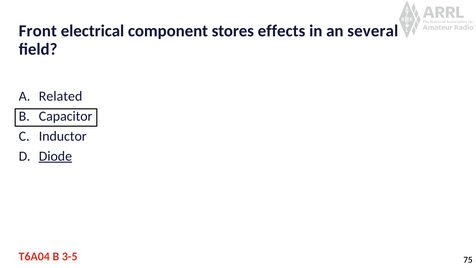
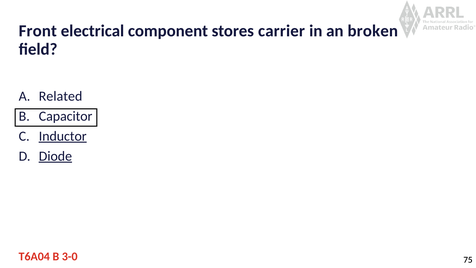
effects: effects -> carrier (281, 31)
several: several -> broken (373, 31)
Inductor underline: none -> present (63, 136)
3-5: 3-5 -> 3-0 (70, 256)
